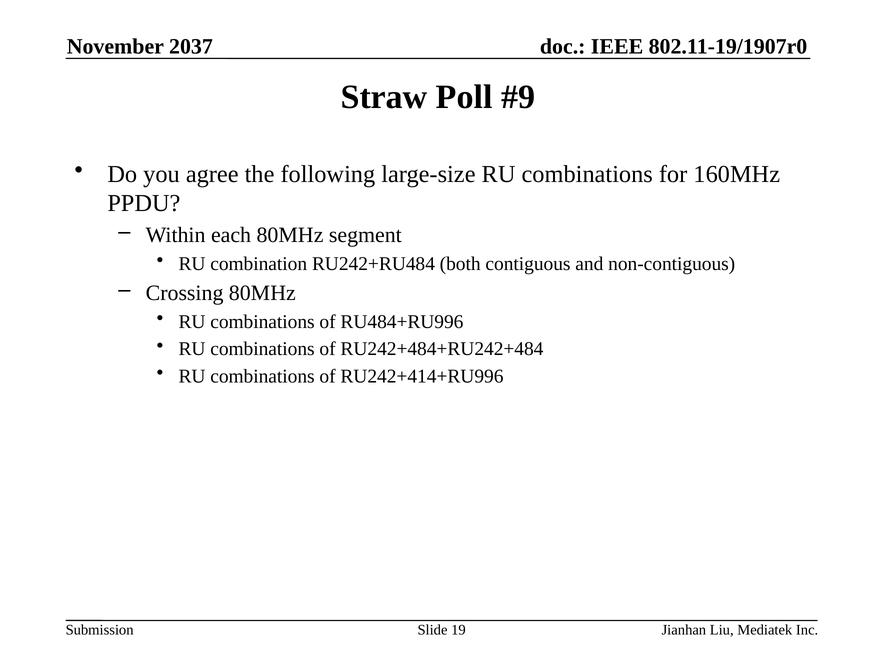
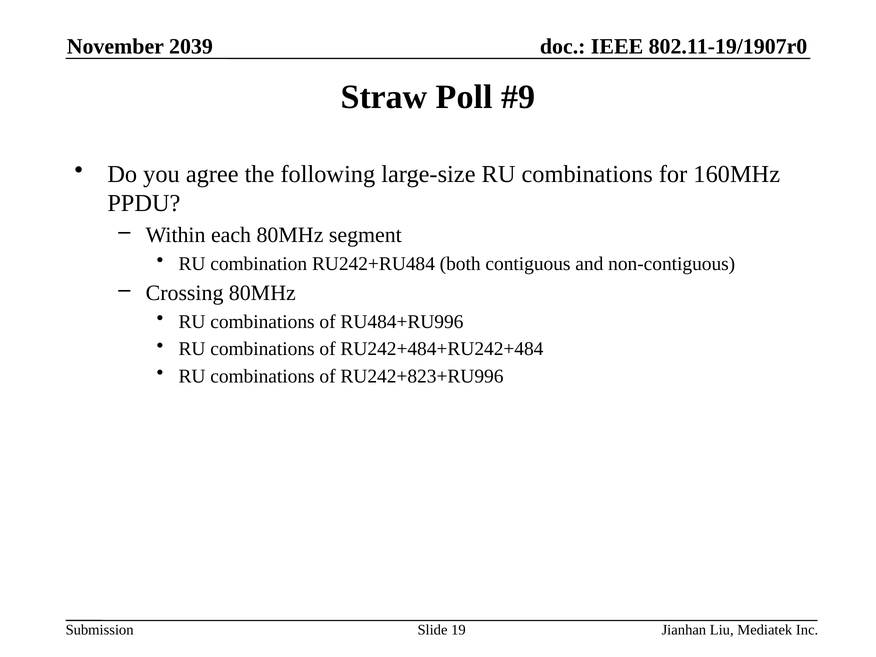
2037: 2037 -> 2039 (191, 47)
RU242+414+RU996: RU242+414+RU996 -> RU242+823+RU996 (422, 376)
